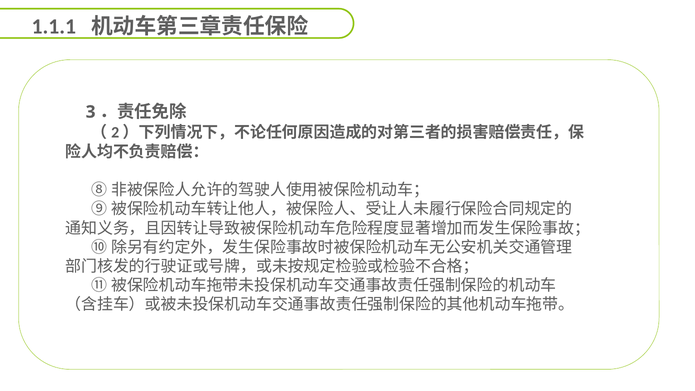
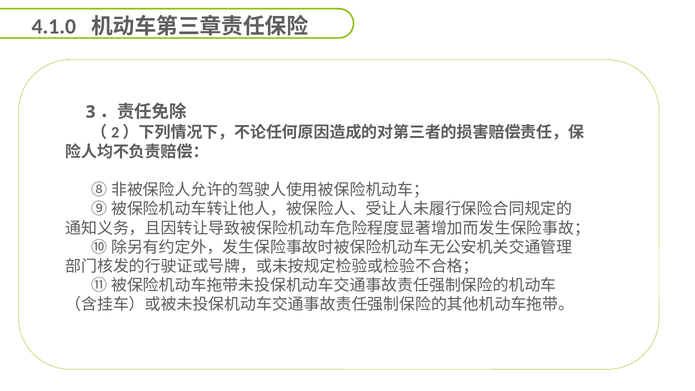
1.1.1: 1.1.1 -> 4.1.0 (54, 26)
